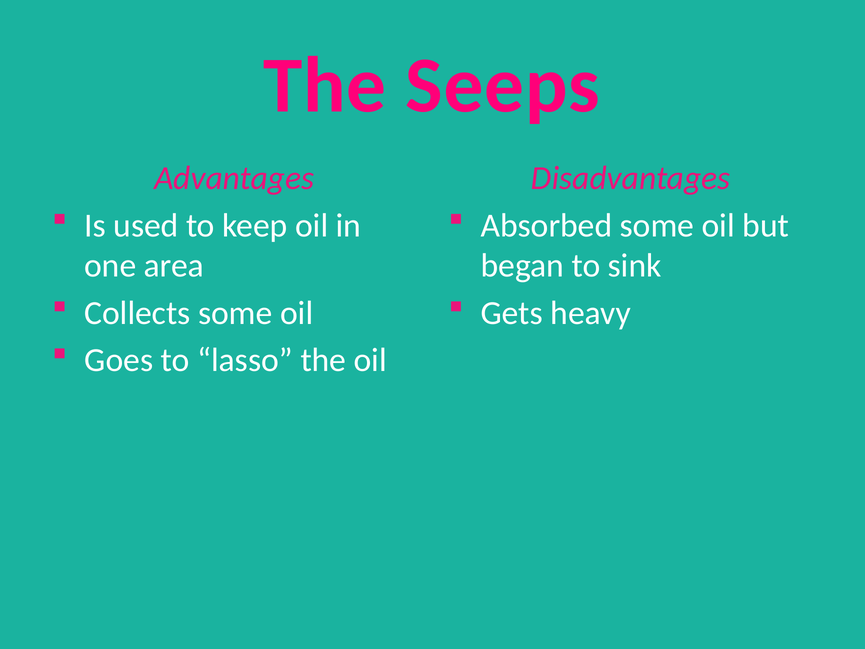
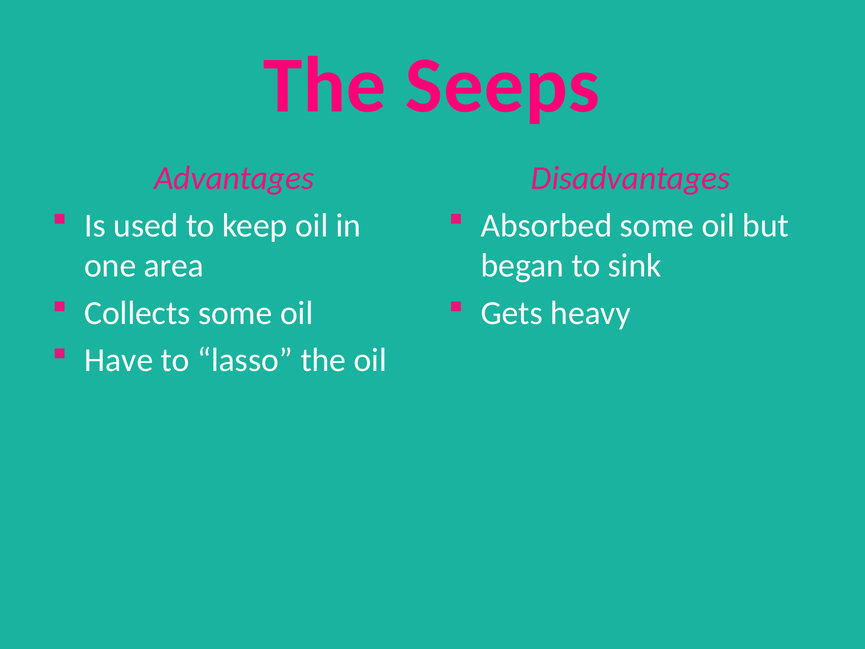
Goes: Goes -> Have (119, 360)
